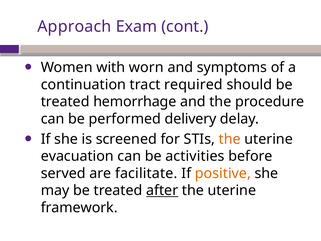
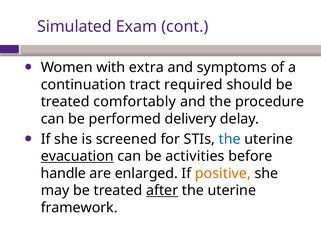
Approach: Approach -> Simulated (75, 27)
worn: worn -> extra (146, 67)
hemorrhage: hemorrhage -> comfortably (135, 102)
the colour: orange -> blue (230, 139)
evacuation underline: none -> present (77, 156)
served: served -> handle (63, 173)
facilitate: facilitate -> enlarged (146, 173)
